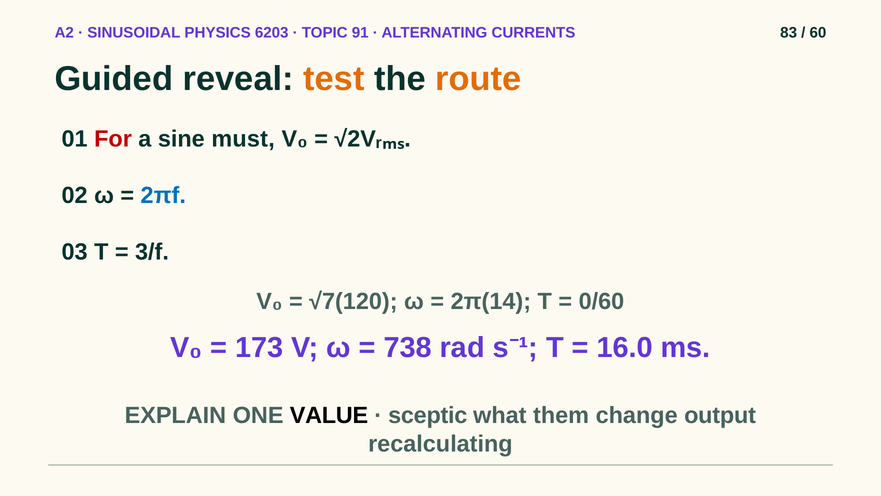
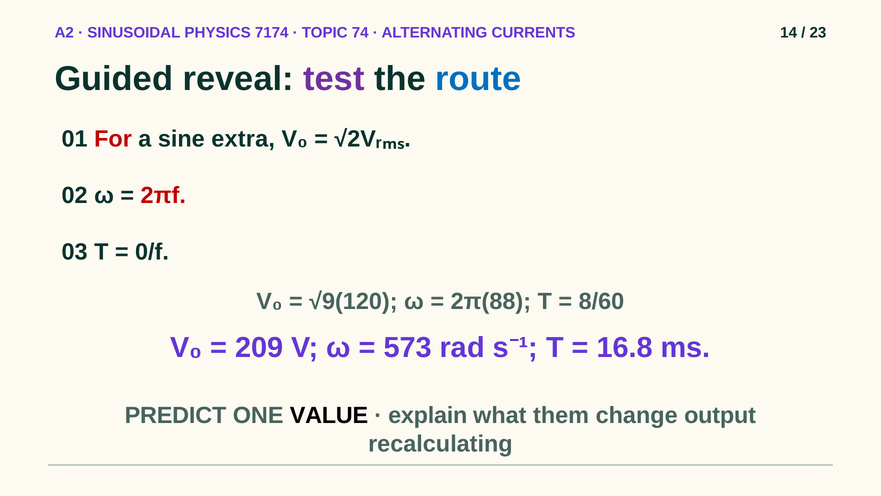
6203: 6203 -> 7174 (272, 33)
91: 91 -> 74 (360, 33)
83: 83 -> 14 (789, 33)
60: 60 -> 23 (818, 33)
test colour: orange -> purple (334, 79)
route colour: orange -> blue (478, 79)
must: must -> extra (243, 139)
2πf colour: blue -> red (163, 195)
3/f: 3/f -> 0/f (152, 252)
√7(120: √7(120 -> √9(120 (353, 301)
2π(14: 2π(14 -> 2π(88 (491, 301)
0/60: 0/60 -> 8/60 (601, 301)
173: 173 -> 209 (259, 347)
738: 738 -> 573 (408, 347)
16.0: 16.0 -> 16.8 (625, 347)
EXPLAIN: EXPLAIN -> PREDICT (175, 415)
sceptic: sceptic -> explain (428, 415)
